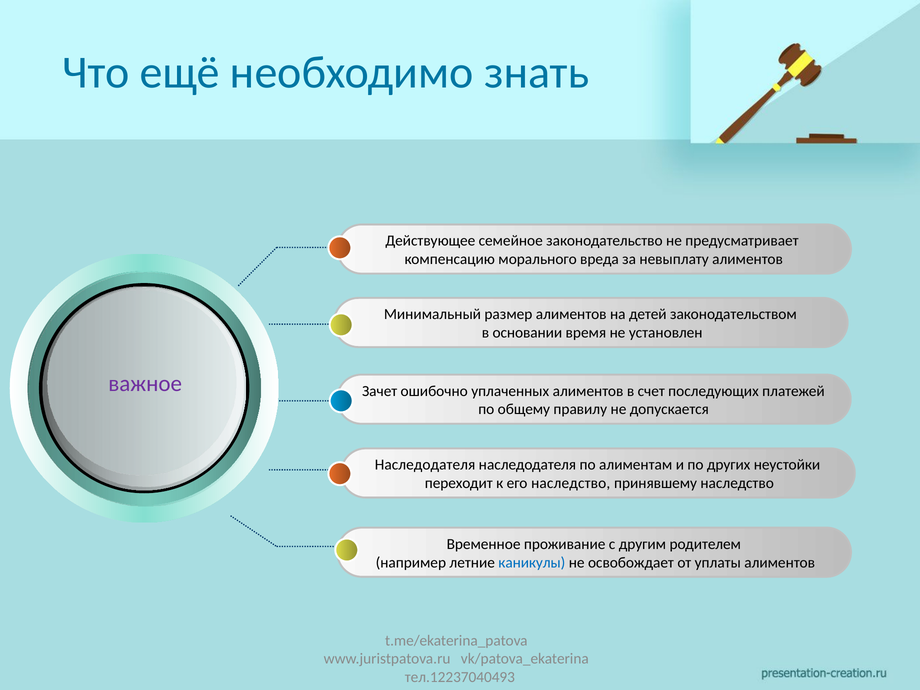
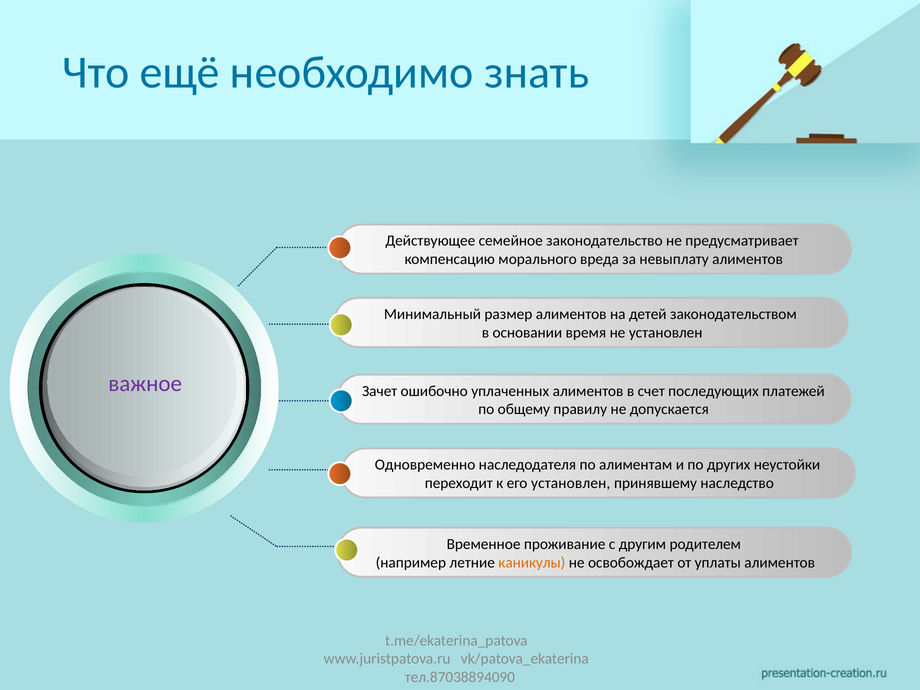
Наследодателя: Наследодателя -> Одновременно (425, 465)
его наследство: наследство -> установлен (571, 483)
каникулы colour: blue -> orange (532, 562)
тел.12237040493: тел.12237040493 -> тел.87038894090 (460, 677)
